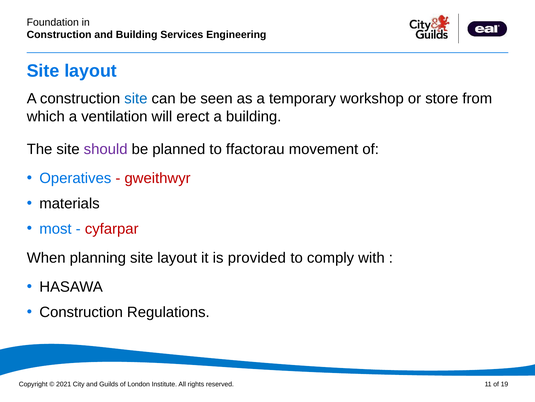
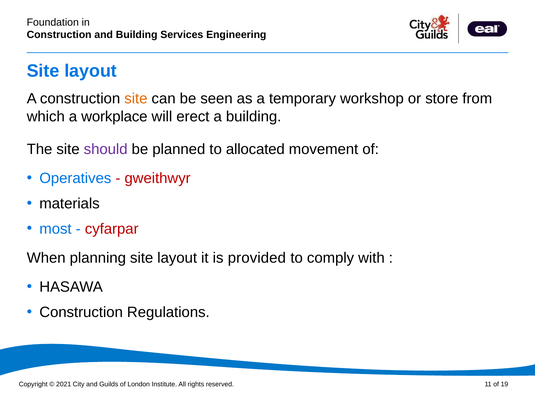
site colour: blue -> orange (136, 98)
ventilation: ventilation -> workplace (114, 116)
ffactorau: ffactorau -> allocated (255, 149)
